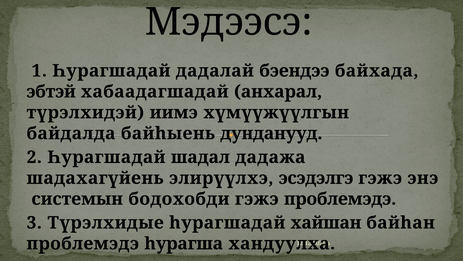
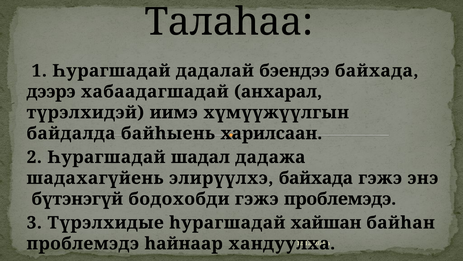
Мэдээсэ: Мэдээсэ -> Талаһаа (229, 22)
эбтэй: эбтэй -> дээрэ (51, 91)
дунданууд: дунданууд -> харилсаан (271, 133)
элирүүлхэ эсэдэлгэ: эсэдэлгэ -> байхада (316, 178)
системын: системын -> бүтэнэгүй (77, 199)
һурагша: һурагша -> һайнаар (184, 243)
